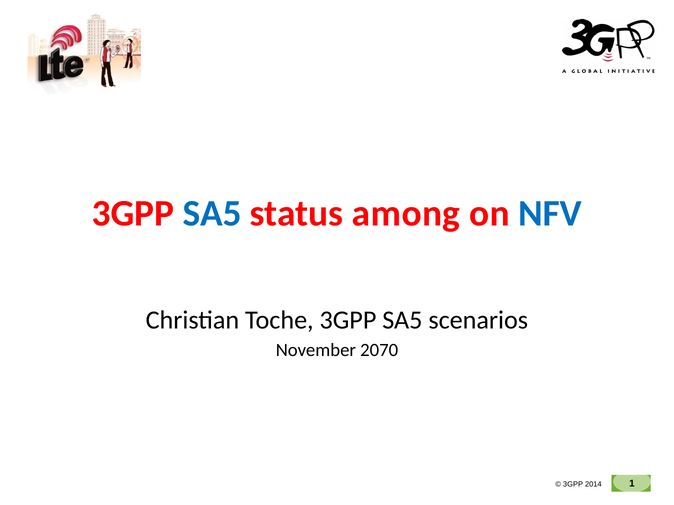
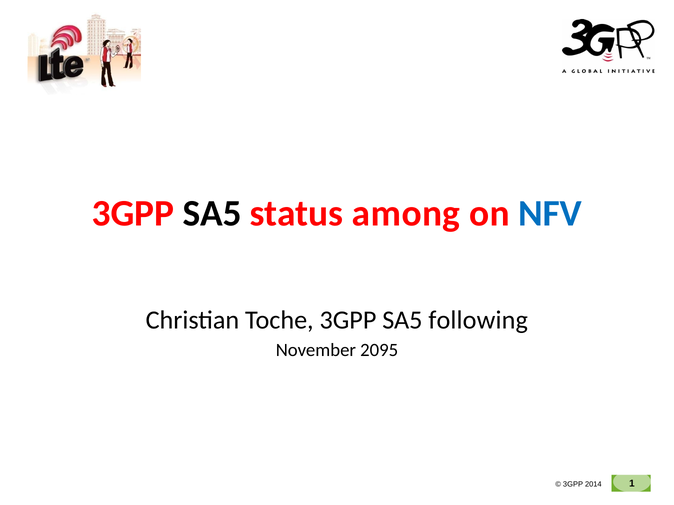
SA5 colour: blue -> black (212, 214)
scenarios: scenarios -> following (478, 320)
2070: 2070 -> 2095 (379, 351)
